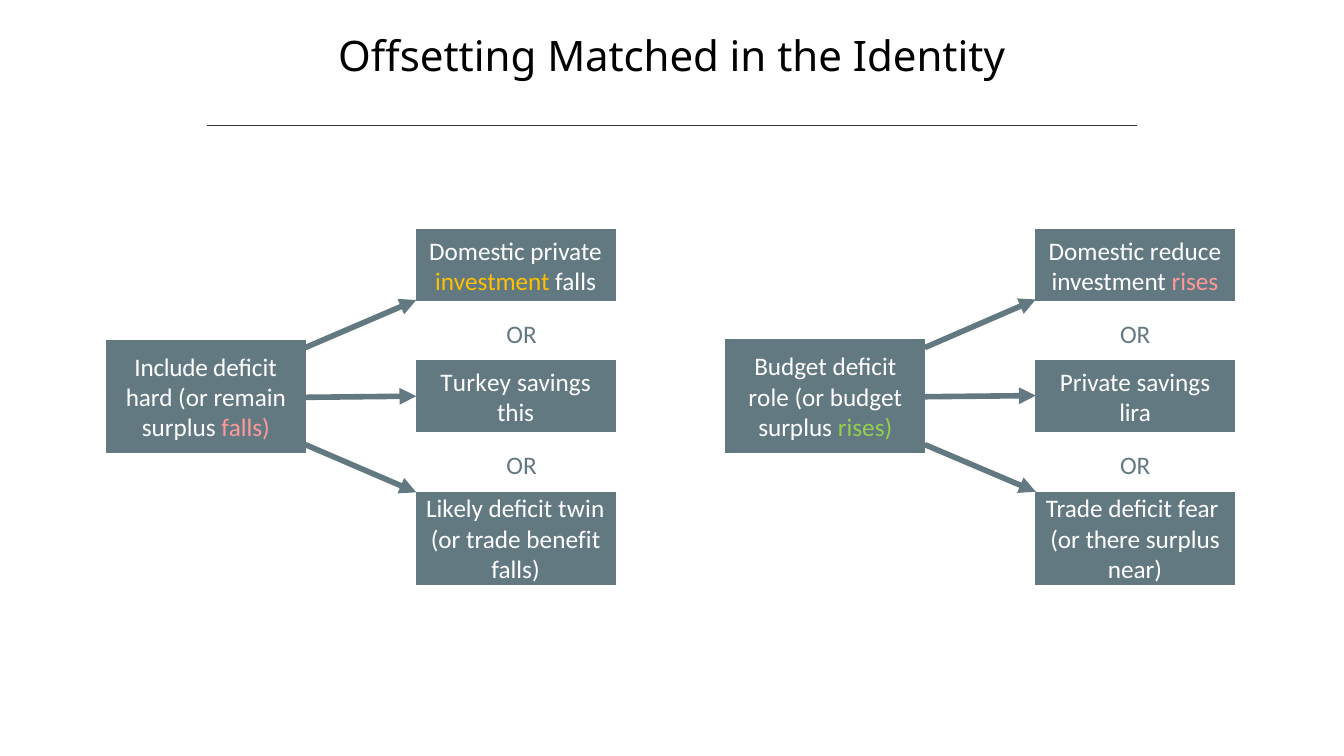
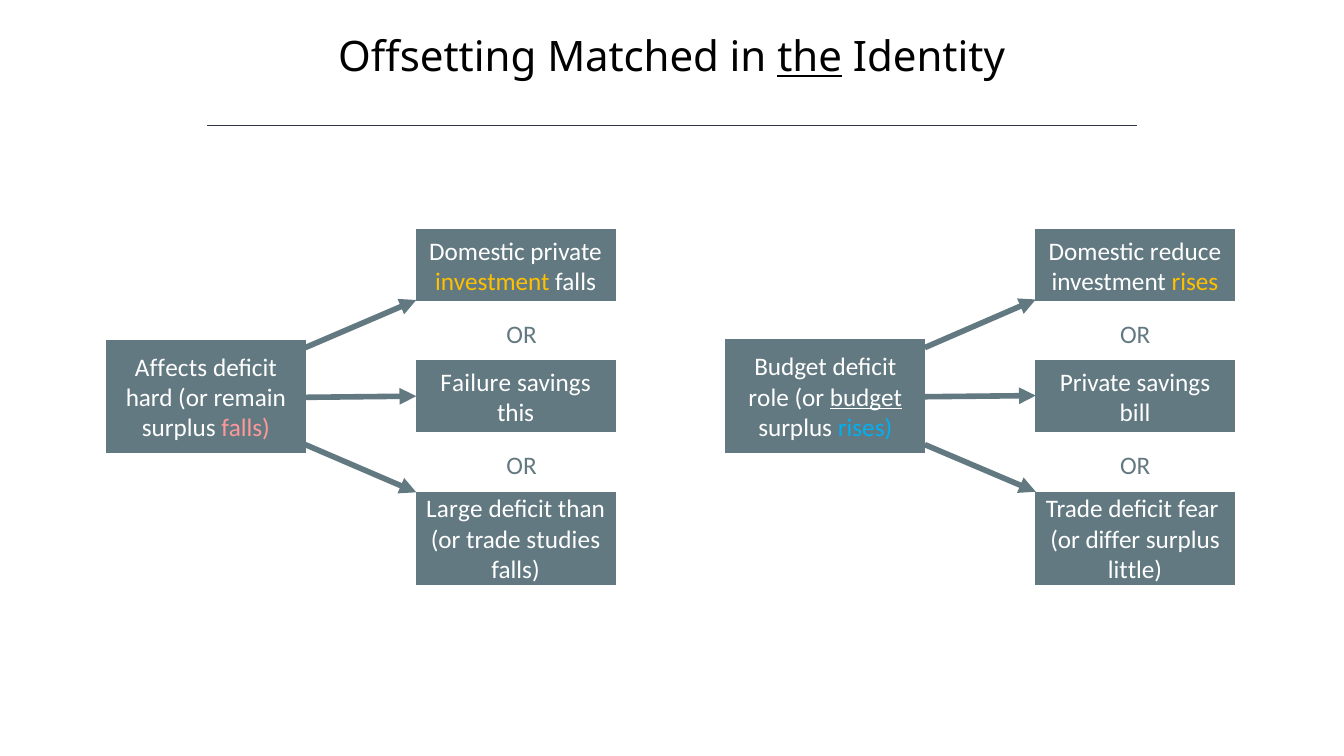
the underline: none -> present (810, 58)
rises colour: pink -> yellow (1195, 282)
Include: Include -> Affects (171, 368)
Turkey: Turkey -> Failure (476, 383)
budget underline: none -> present (866, 398)
lira: lira -> bill (1135, 413)
rises colour: light green -> light blue (865, 428)
Likely: Likely -> Large (454, 510)
twin: twin -> than (581, 510)
benefit: benefit -> studies (563, 540)
there: there -> differ (1113, 540)
near: near -> little (1135, 570)
